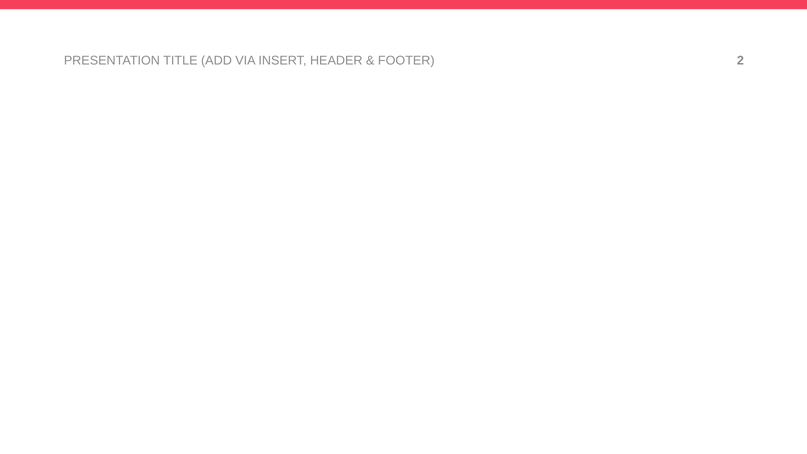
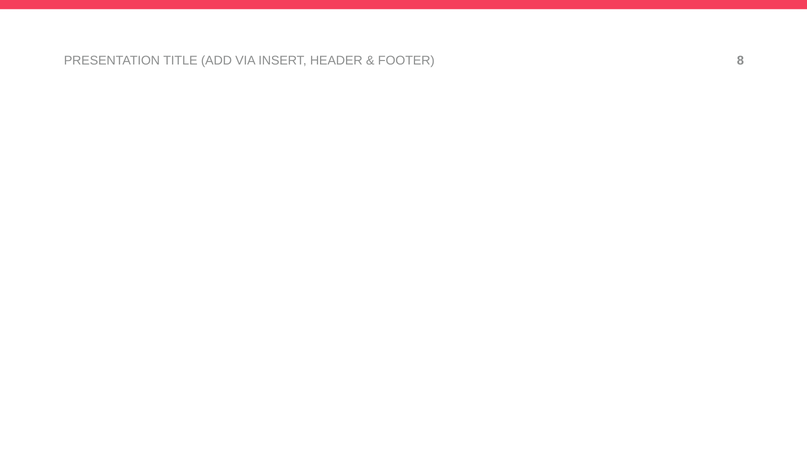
2: 2 -> 8 (740, 61)
